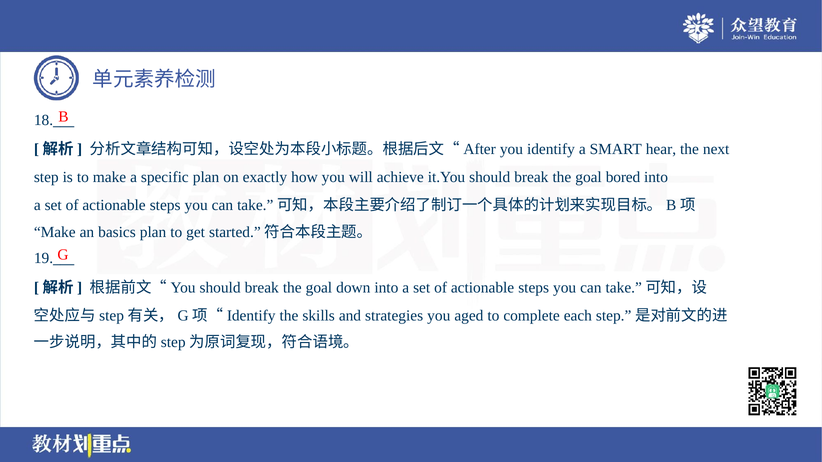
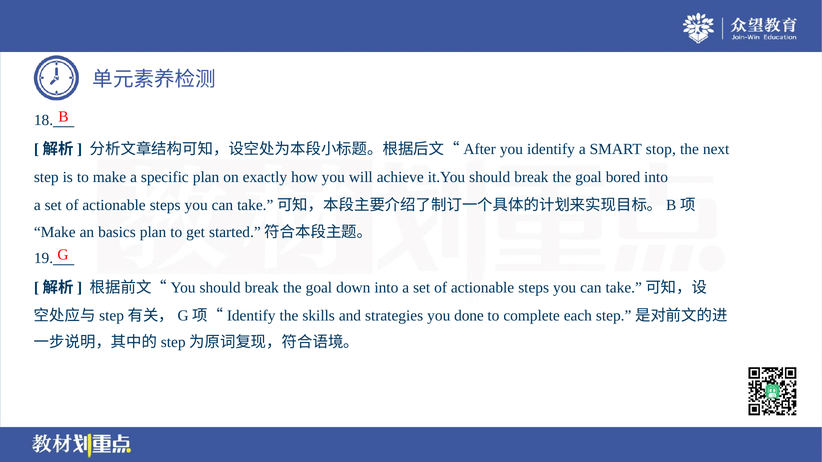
hear: hear -> stop (661, 149)
aged: aged -> done (469, 316)
